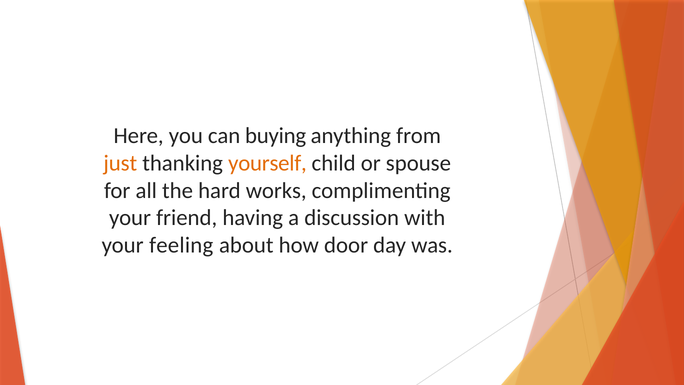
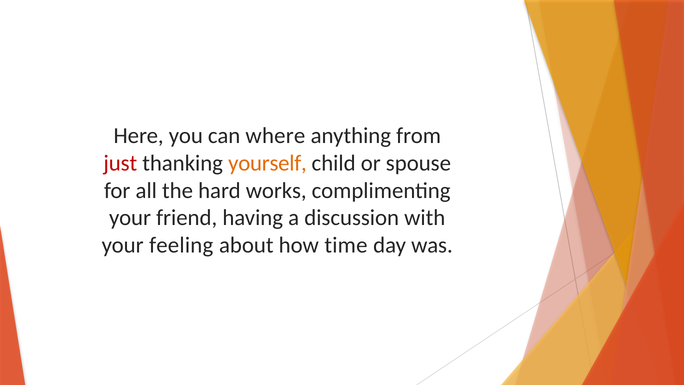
buying: buying -> where (275, 136)
just colour: orange -> red (120, 163)
door: door -> time (346, 245)
